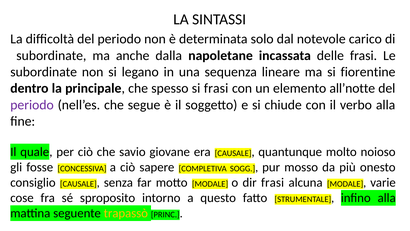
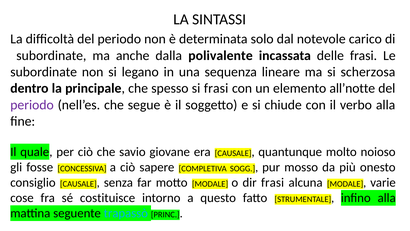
napoletane: napoletane -> polivalente (221, 55)
fiorentine: fiorentine -> scherzosa (368, 72)
sproposito: sproposito -> costituisce (108, 198)
trapassò colour: yellow -> light blue (126, 213)
